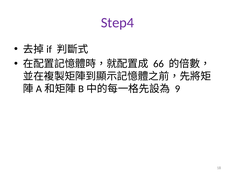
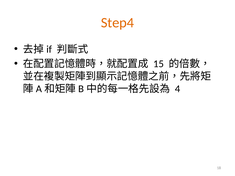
Step4 colour: purple -> orange (117, 23)
66: 66 -> 15 (159, 64)
9: 9 -> 4 (178, 89)
